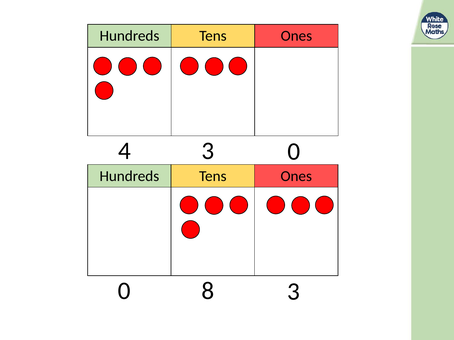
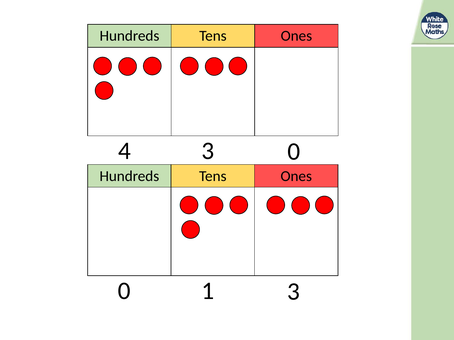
8: 8 -> 1 (208, 291)
